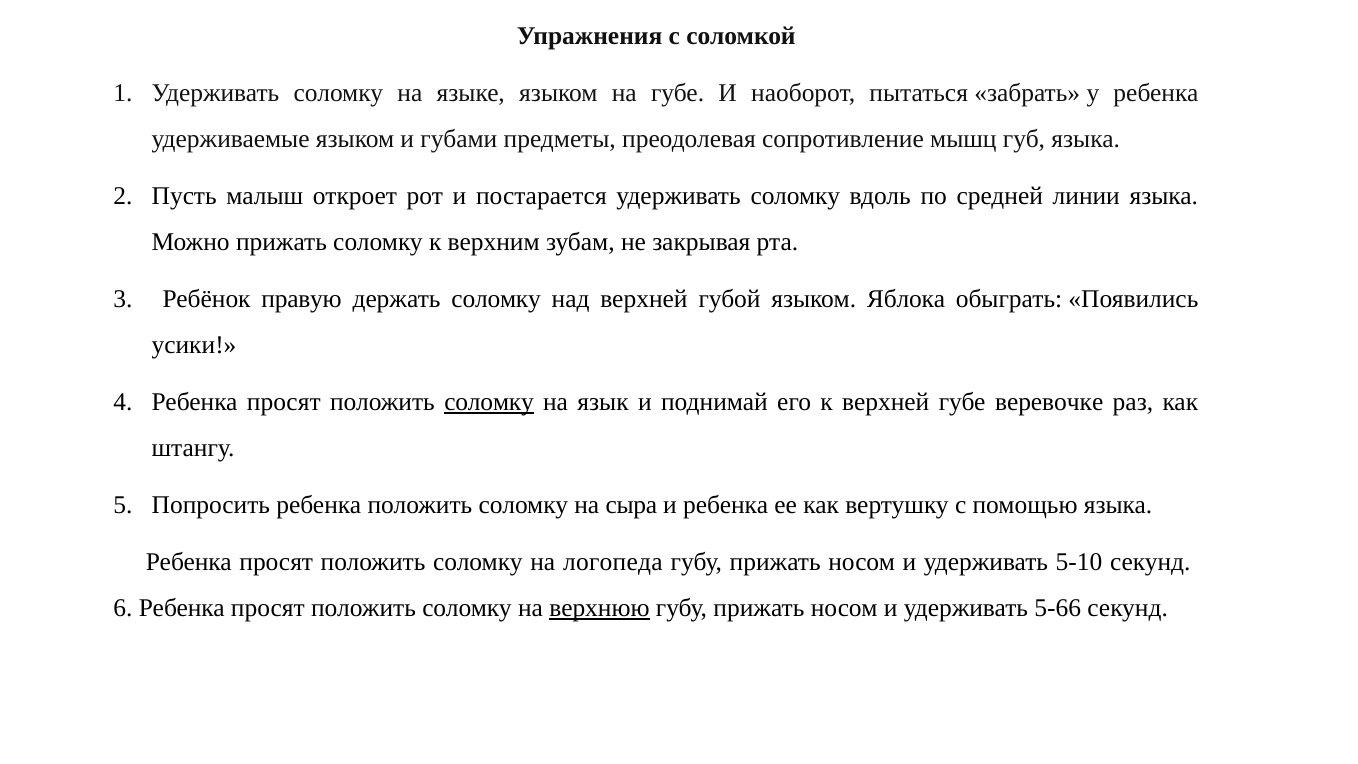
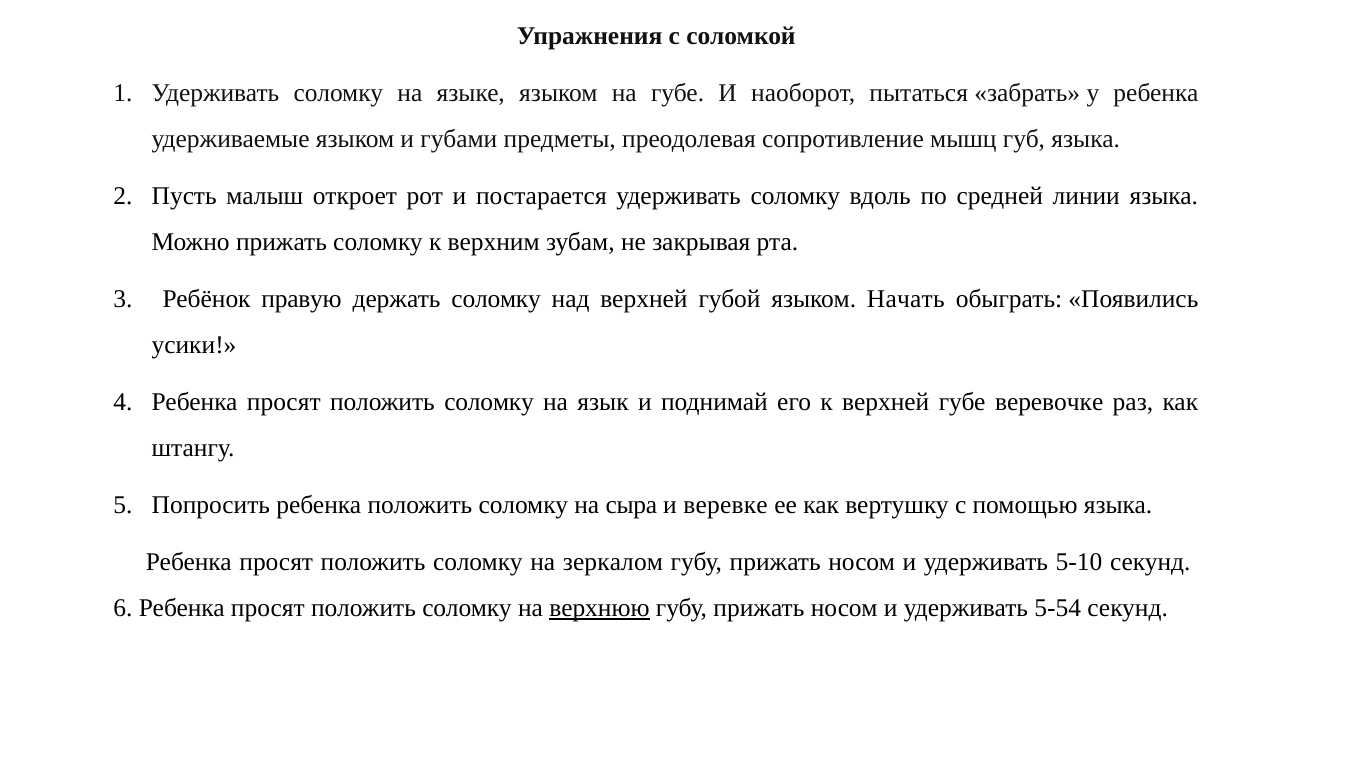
Яблока: Яблока -> Начать (906, 299)
соломку underline: present -> none (489, 402)
и ребенка: ребенка -> веревке (726, 505)
логопеда: логопеда -> зеркалом (613, 562)
5-66: 5-66 -> 5-54 (1058, 608)
